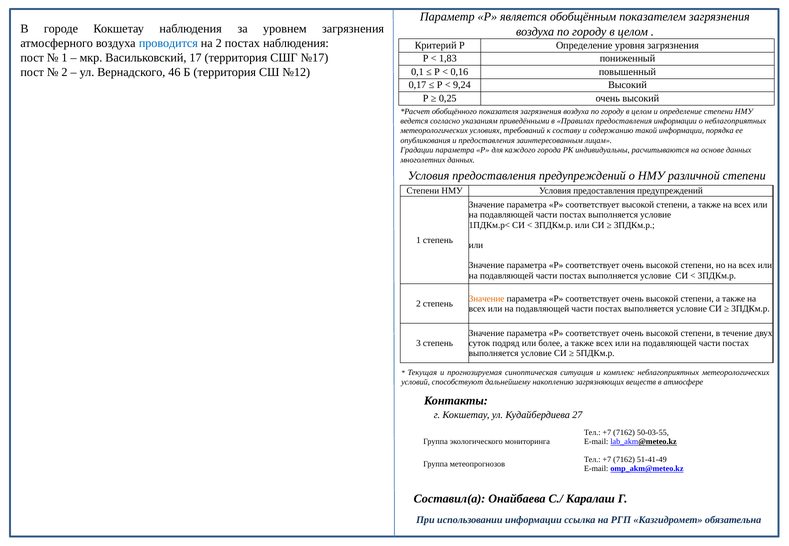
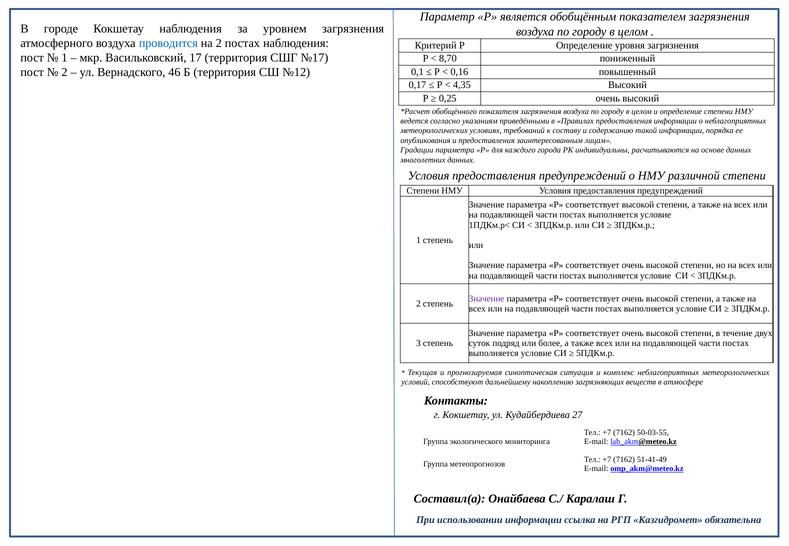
1,83: 1,83 -> 8,70 (448, 59)
9,24: 9,24 -> 4,35 (462, 85)
Значение colour: orange -> purple (487, 299)
